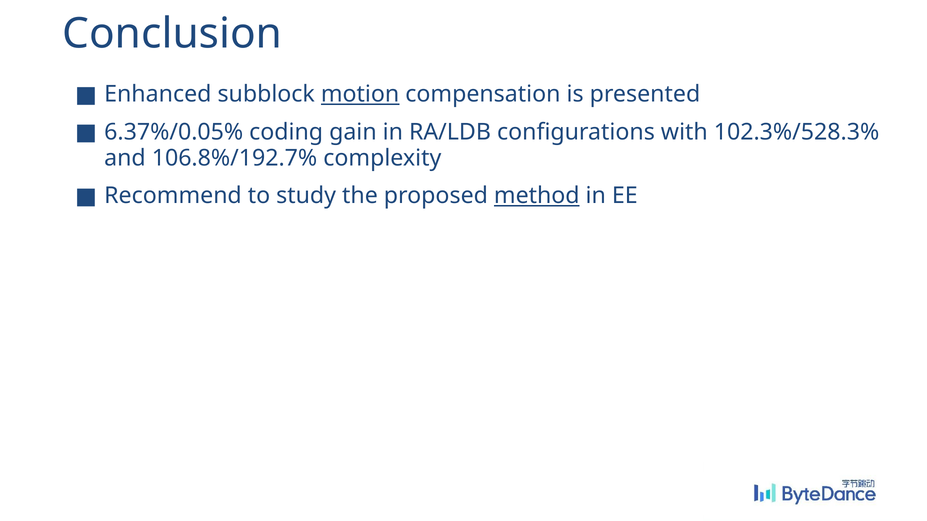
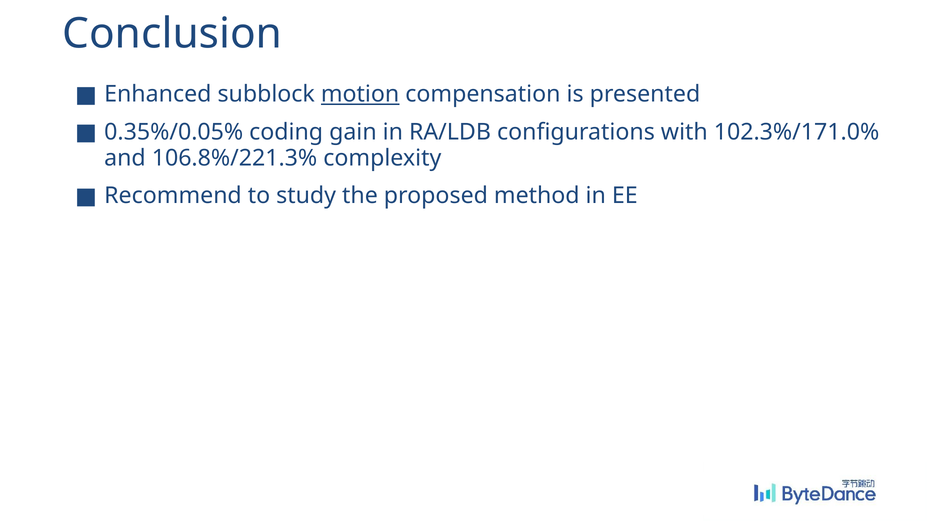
6.37%/0.05%: 6.37%/0.05% -> 0.35%/0.05% (174, 132)
102.3%/528.3%: 102.3%/528.3% -> 102.3%/171.0% (797, 132)
106.8%/192.7%: 106.8%/192.7% -> 106.8%/221.3% (235, 158)
method underline: present -> none (537, 196)
